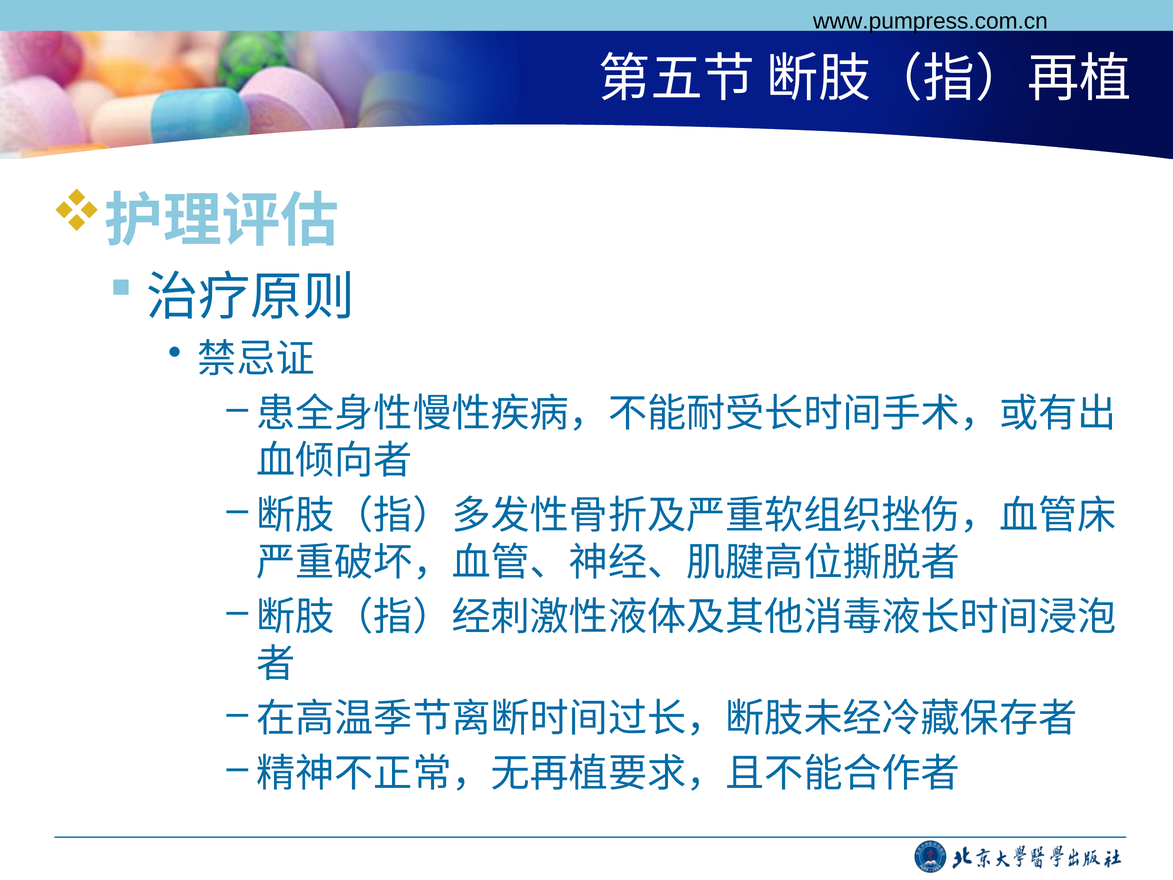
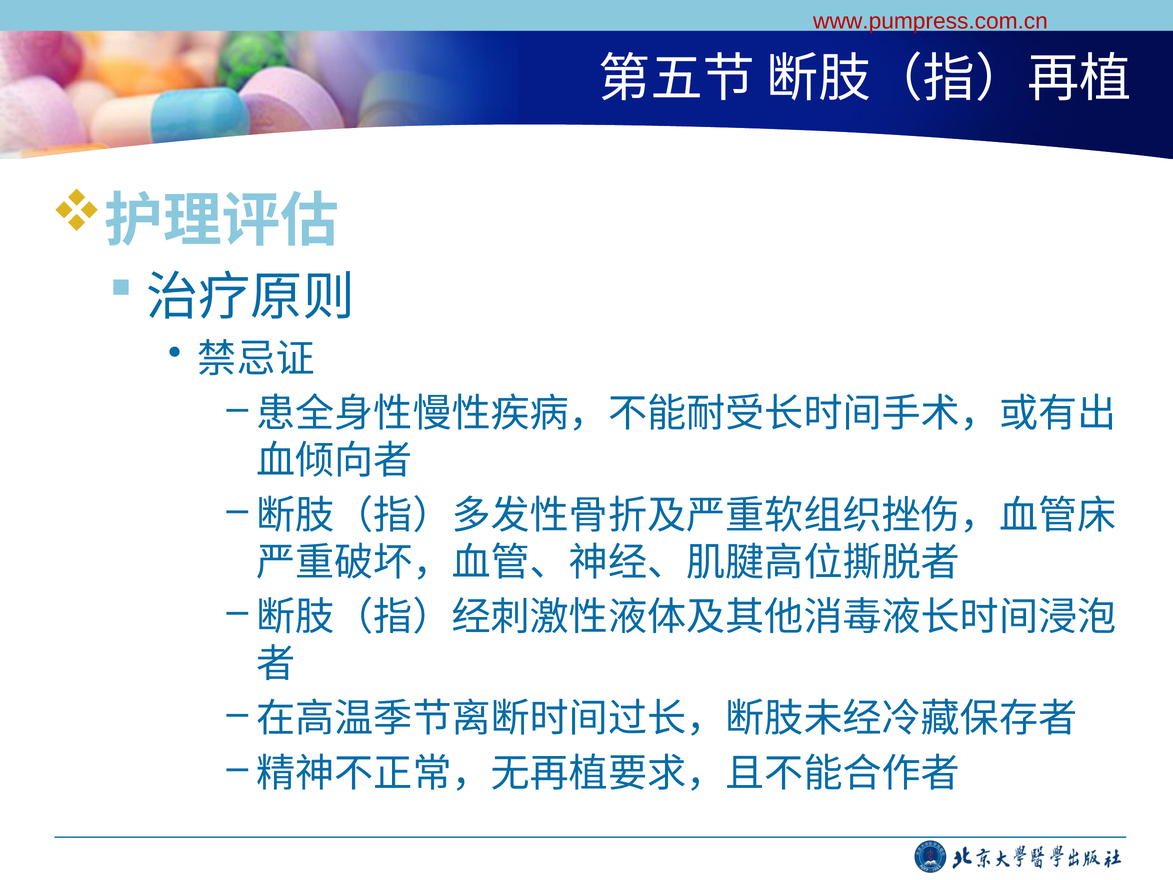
www.pumpress.com.cn colour: black -> red (931, 21)
